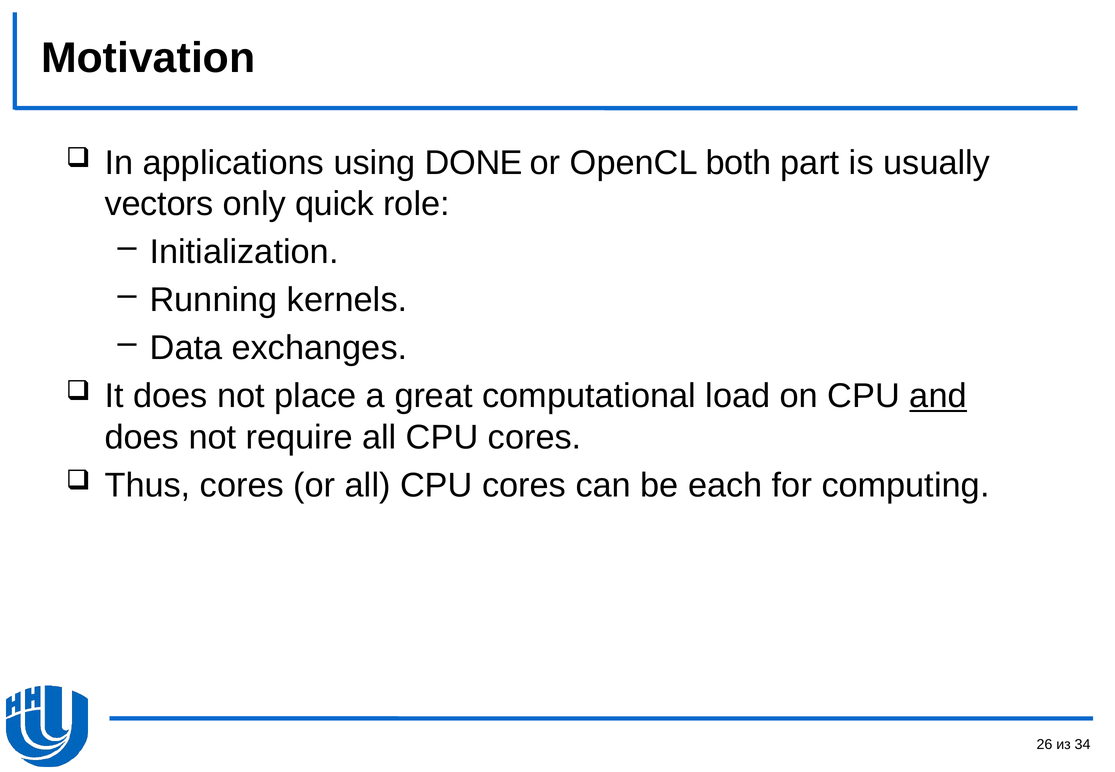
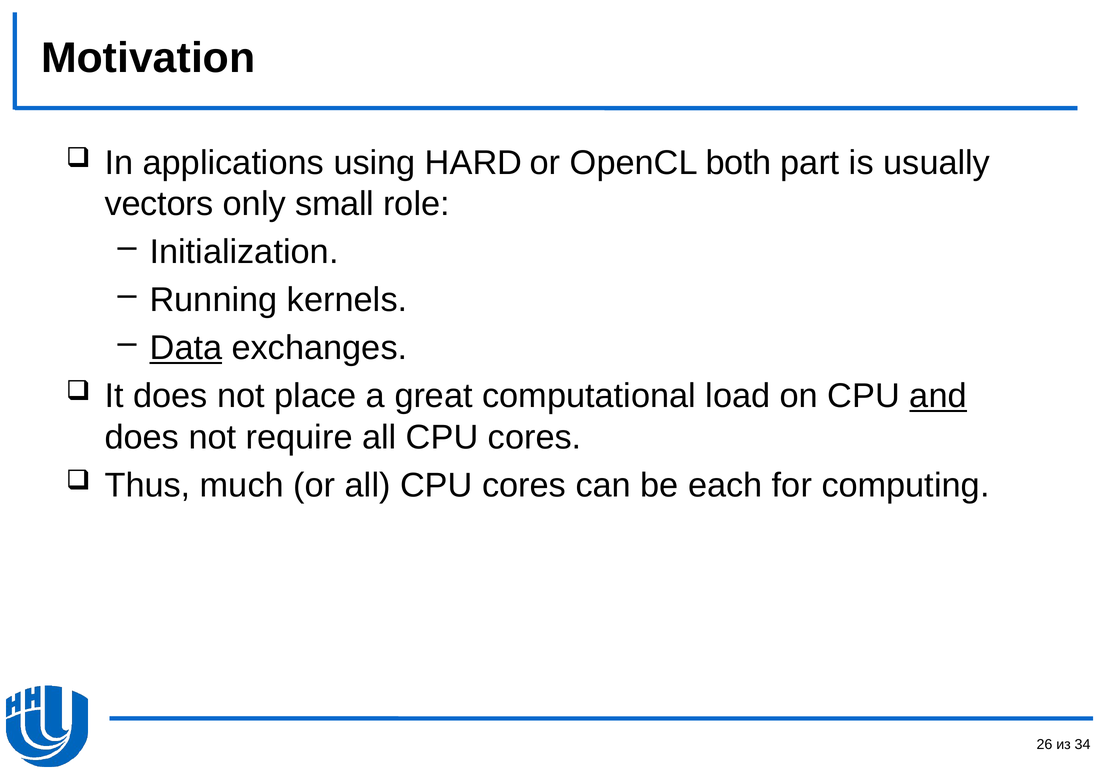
DONE: DONE -> HARD (474, 163)
quick: quick -> small (335, 204)
Data underline: none -> present (186, 348)
Thus cores: cores -> much (242, 486)
